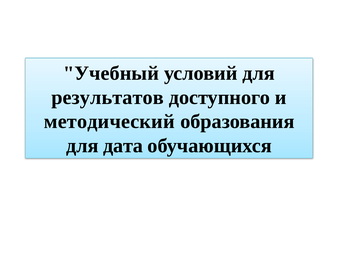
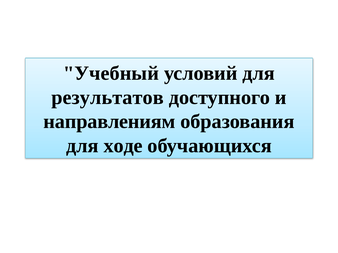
методический: методический -> направлениям (109, 122)
дата: дата -> ходе (123, 146)
